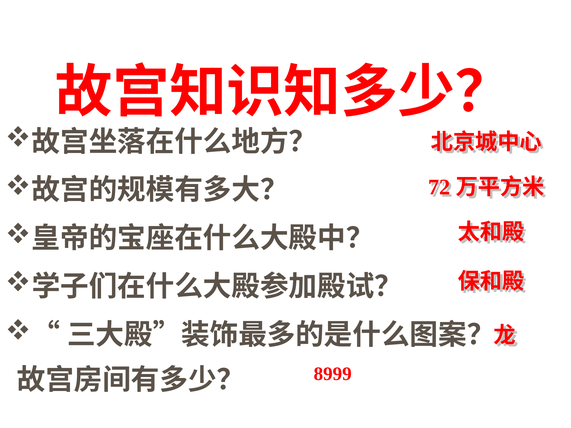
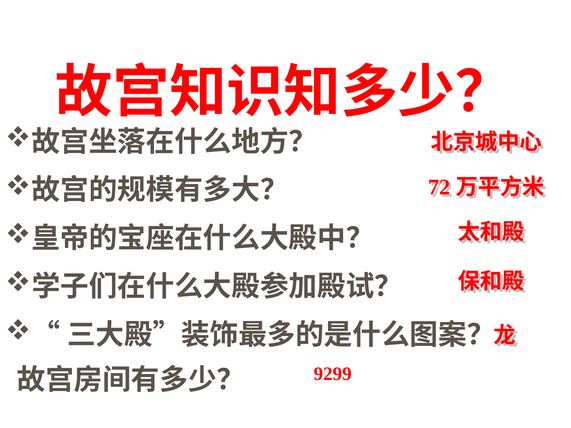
8999: 8999 -> 9299 (333, 374)
